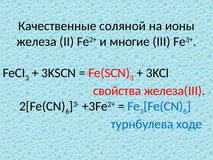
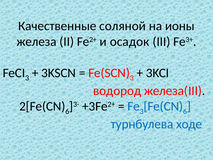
многие: многие -> осадок (130, 42)
свойства: свойства -> водород (117, 91)
